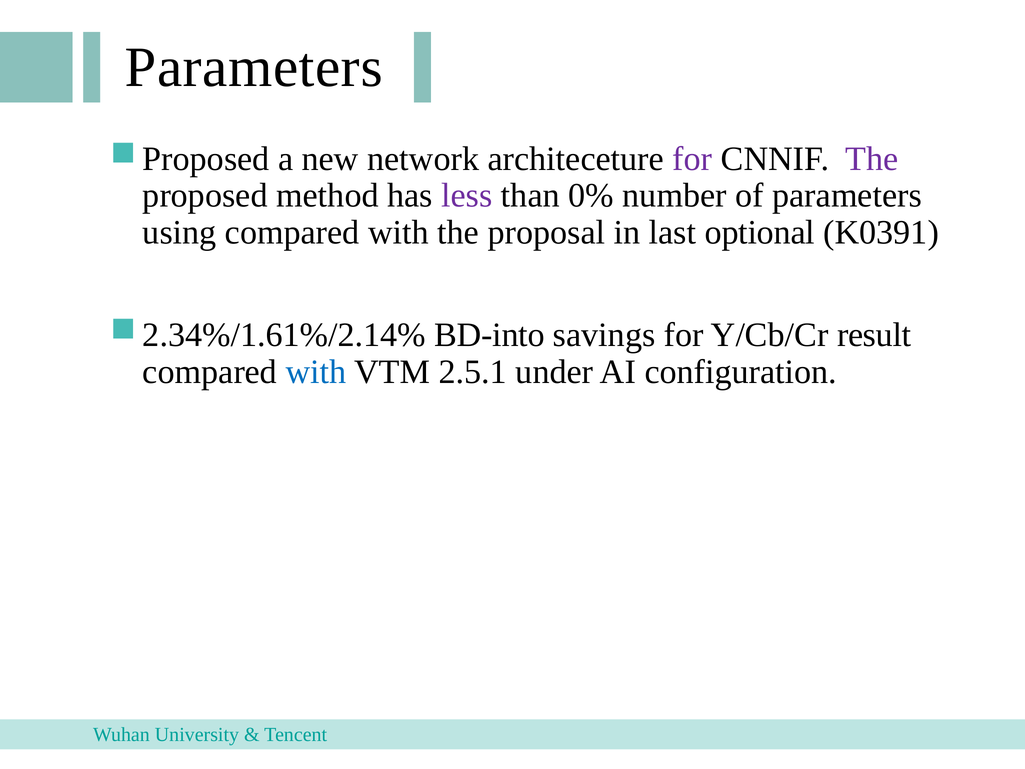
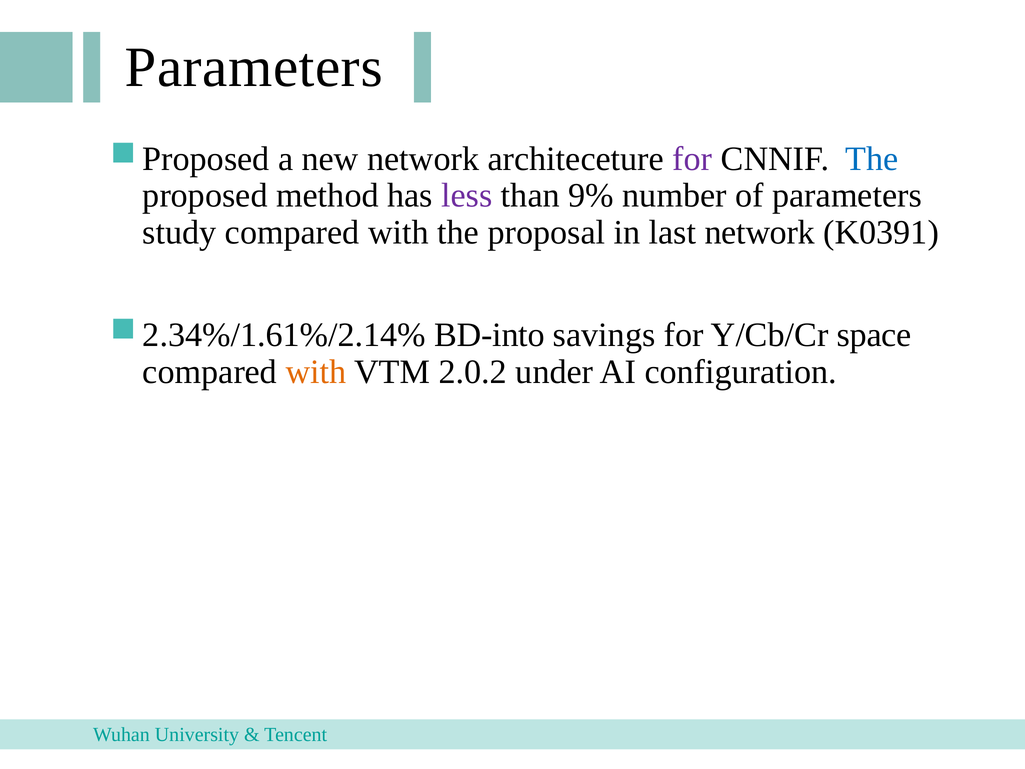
The colour: purple -> blue (872, 159)
0%: 0% -> 9% (591, 196)
using: using -> study (179, 233)
last optional: optional -> network (760, 233)
result: result -> space (874, 335)
with colour: blue -> orange (316, 372)
2.5.1: 2.5.1 -> 2.0.2 (473, 372)
